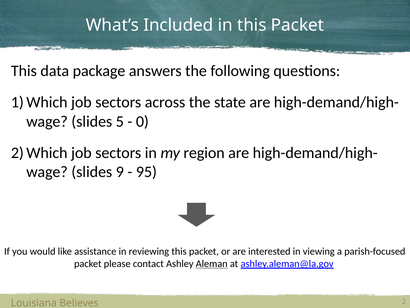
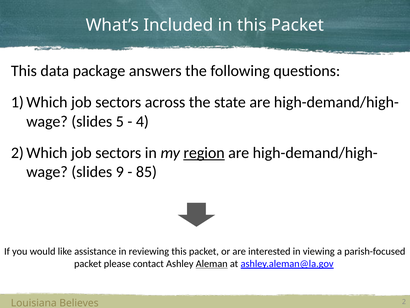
0: 0 -> 4 (142, 121)
region underline: none -> present (204, 153)
95: 95 -> 85 (146, 172)
